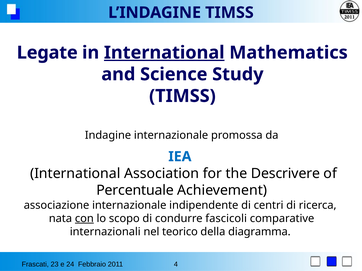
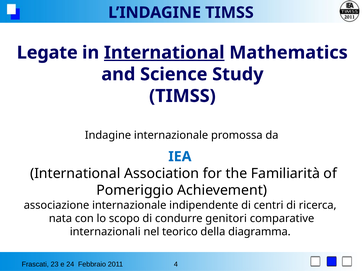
Descrivere: Descrivere -> Familiarità (285, 174)
Percentuale: Percentuale -> Pomeriggio (135, 191)
con underline: present -> none (84, 219)
fascicoli: fascicoli -> genitori (226, 219)
